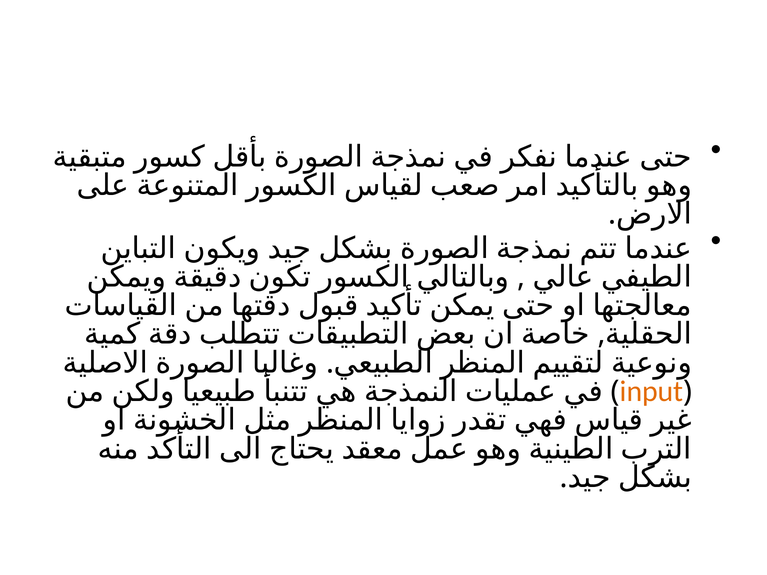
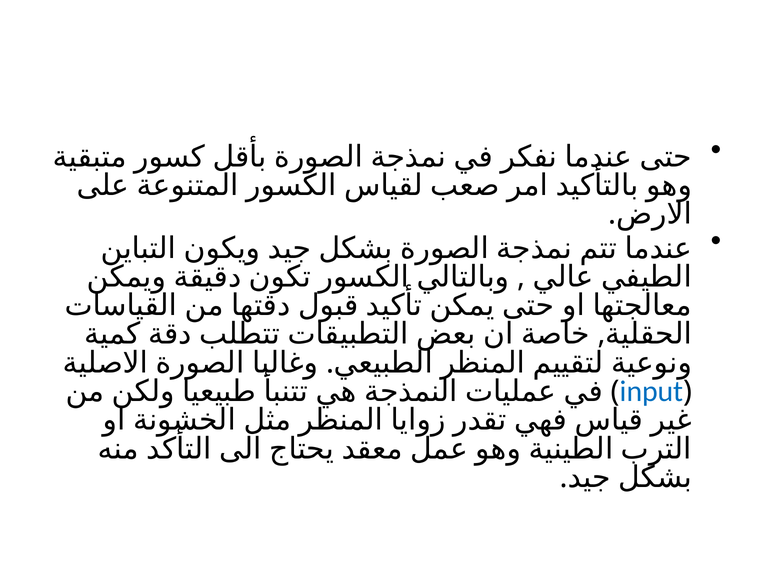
input colour: orange -> blue (652, 392)
